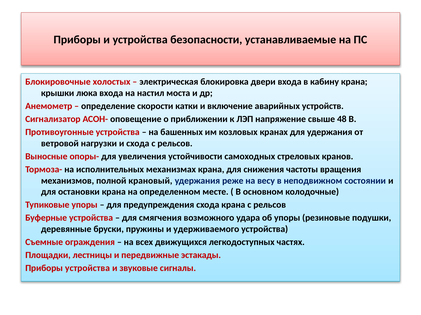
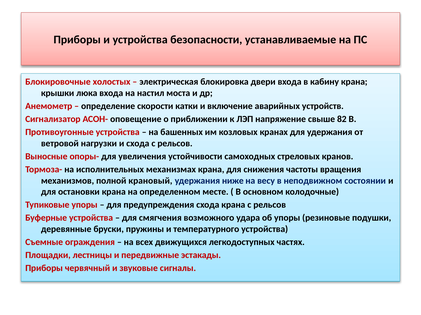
48: 48 -> 82 (342, 119)
реже: реже -> ниже (233, 181)
удерживаемого: удерживаемого -> температурного (206, 230)
Приборы устройства: устройства -> червячный (88, 269)
